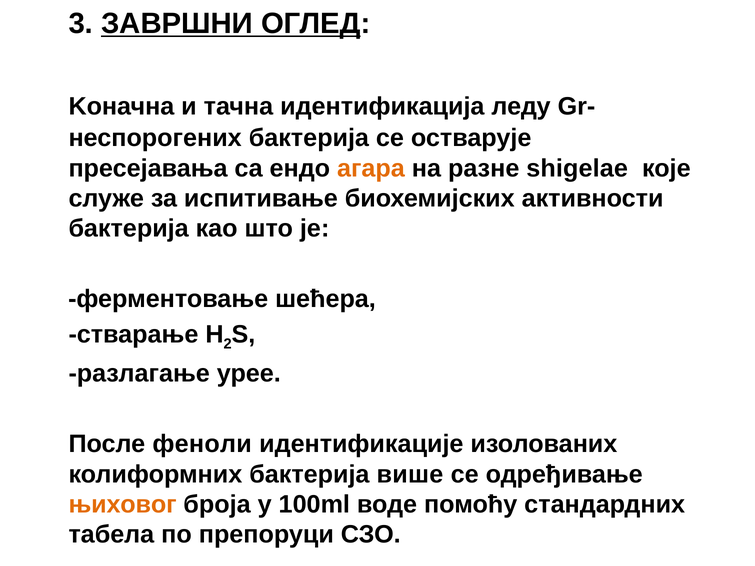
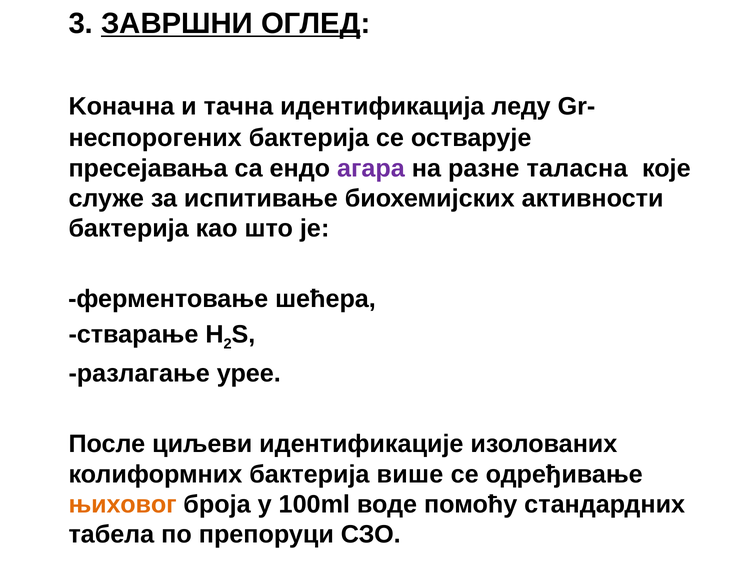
агара colour: orange -> purple (371, 168)
shigelae: shigelae -> таласна (577, 168)
феноли: феноли -> циљеви (202, 444)
